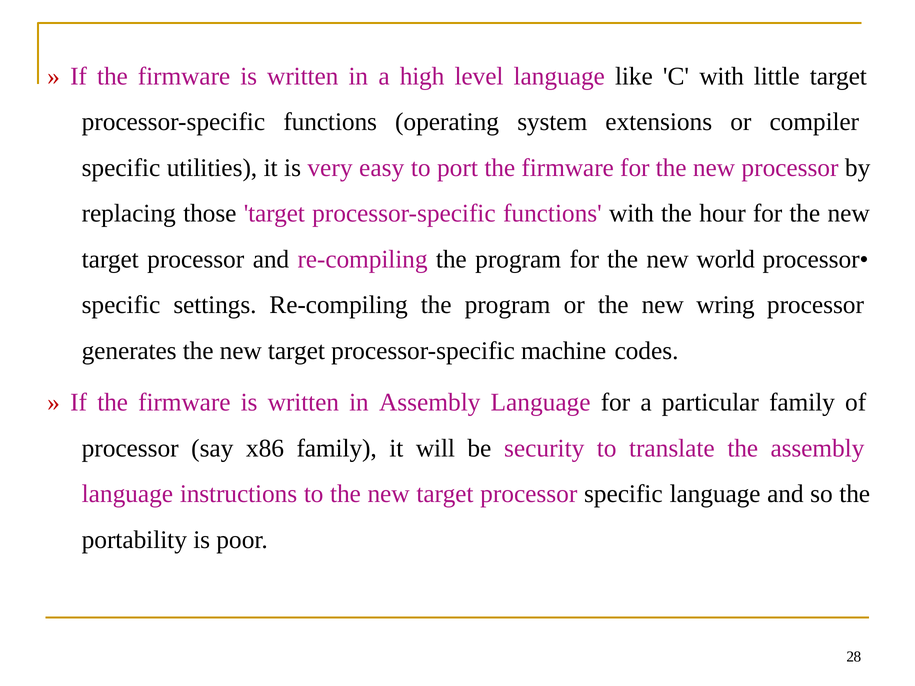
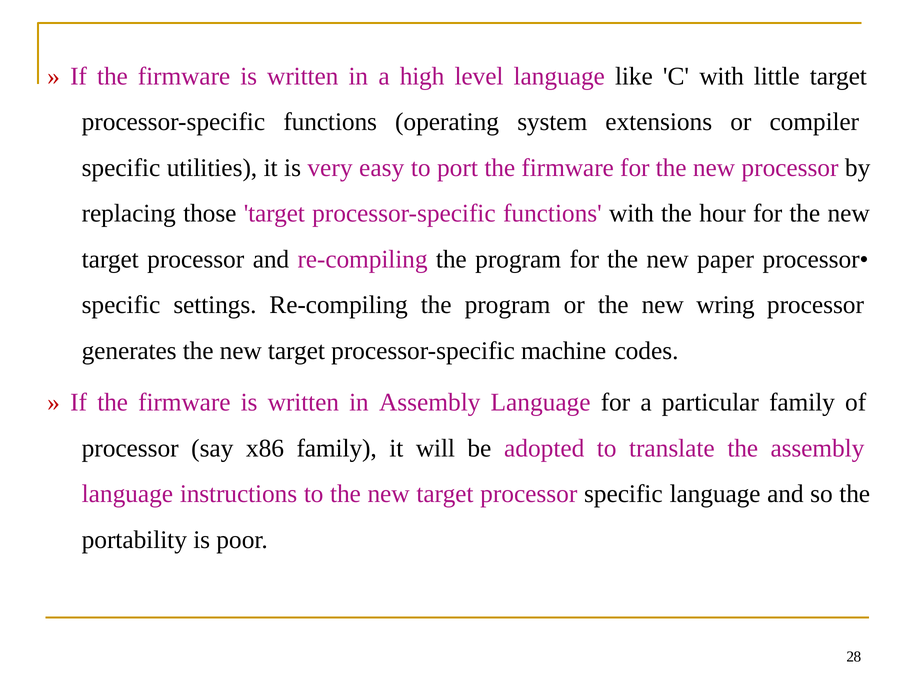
world: world -> paper (726, 259)
security: security -> adopted (544, 448)
